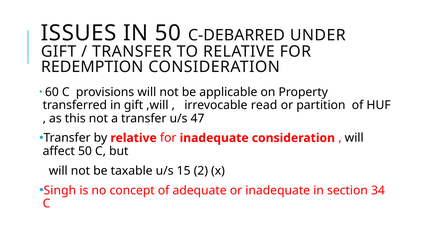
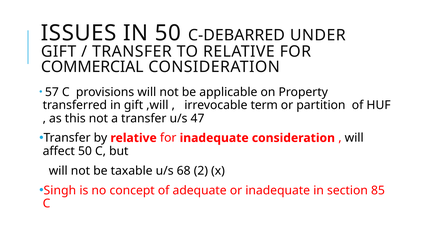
REDEMPTION: REDEMPTION -> COMMERCIAL (92, 67)
60: 60 -> 57 (52, 92)
read: read -> term (264, 105)
15: 15 -> 68 (184, 171)
34: 34 -> 85 (378, 190)
